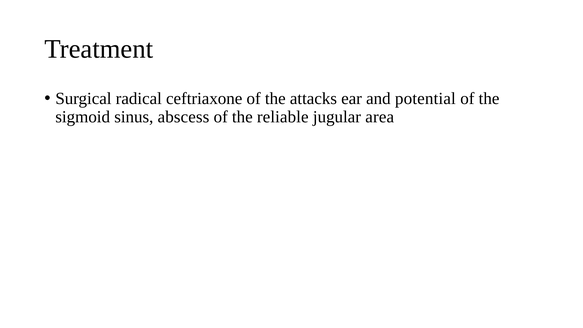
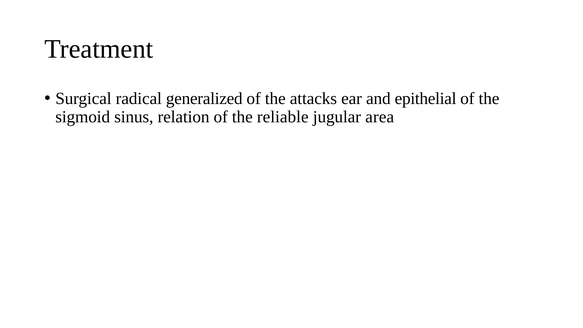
ceftriaxone: ceftriaxone -> generalized (204, 99)
potential: potential -> epithelial (426, 99)
abscess: abscess -> relation (184, 117)
